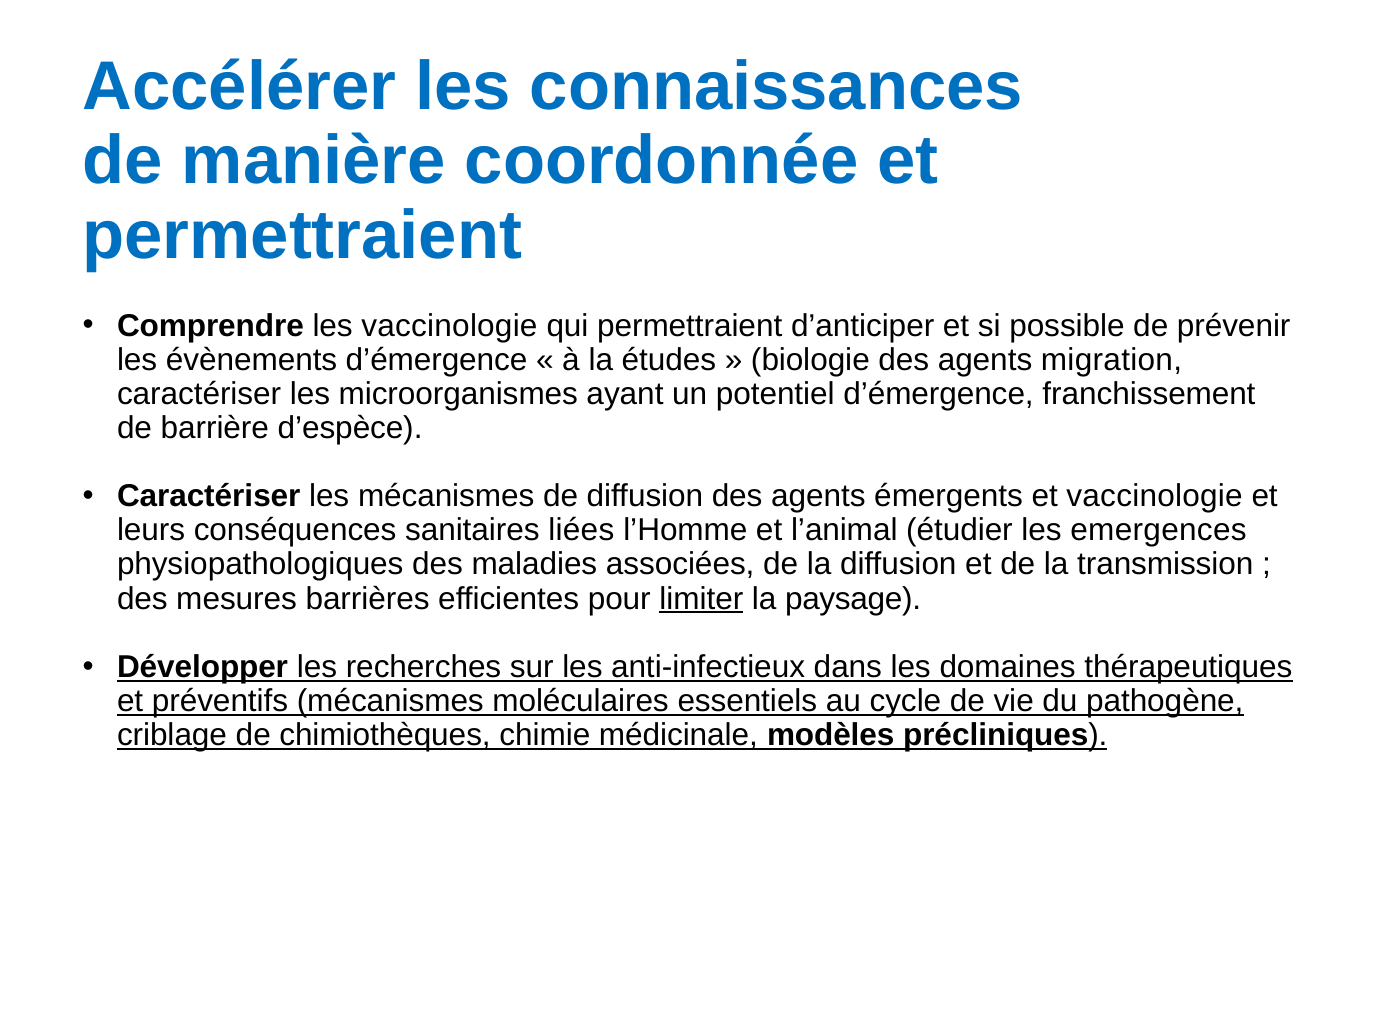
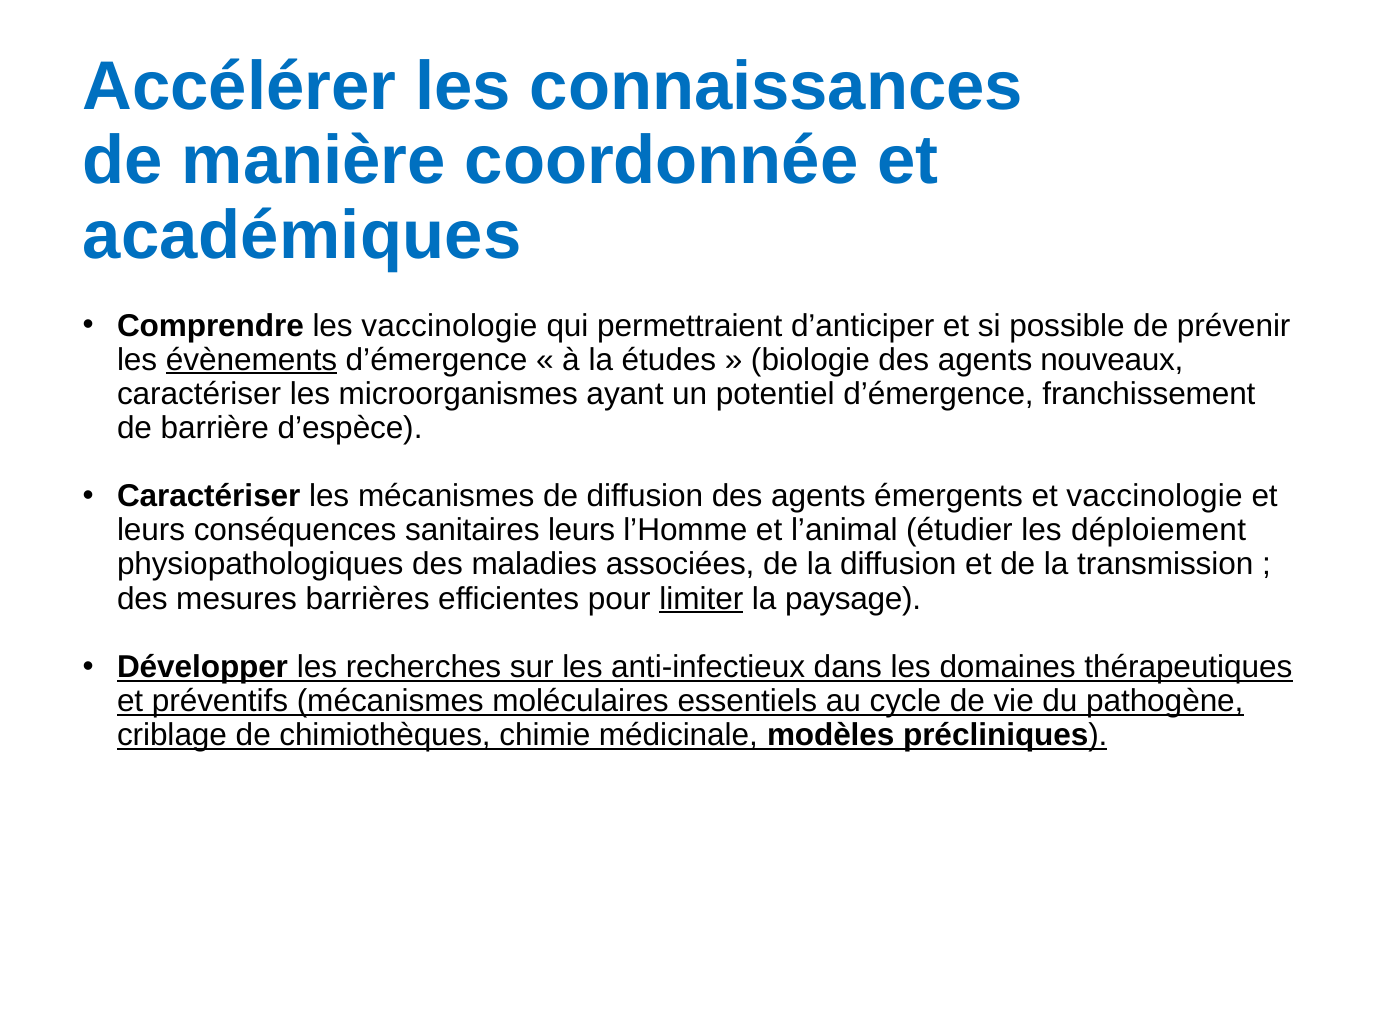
permettraient: permettraient -> académiques (302, 235)
évènements underline: none -> present (252, 360)
migration: migration -> nouveaux (1112, 360)
sanitaires liées: liées -> leurs (582, 530)
emergences: emergences -> déploiement (1158, 530)
